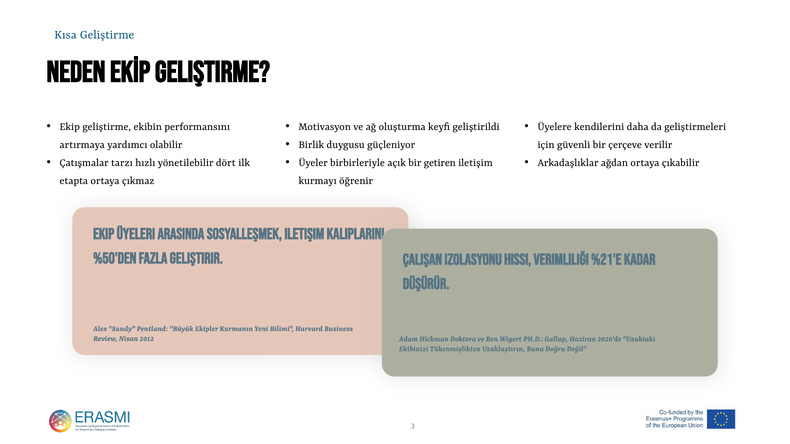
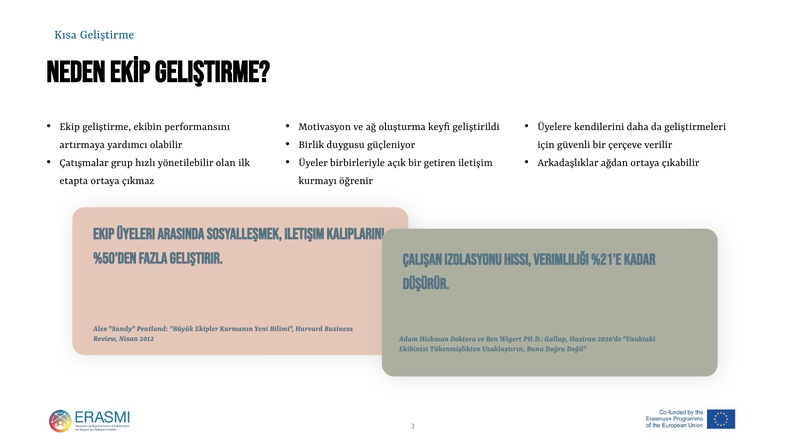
tarzı: tarzı -> grup (122, 163)
dört: dört -> olan (226, 163)
